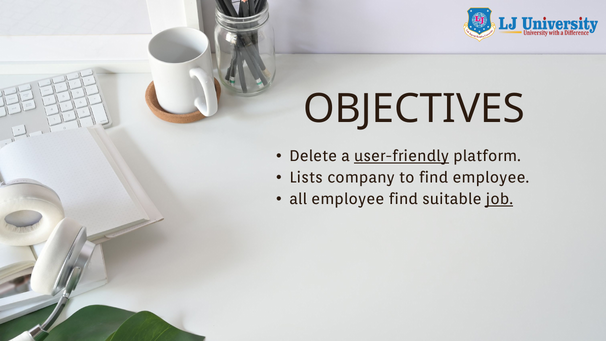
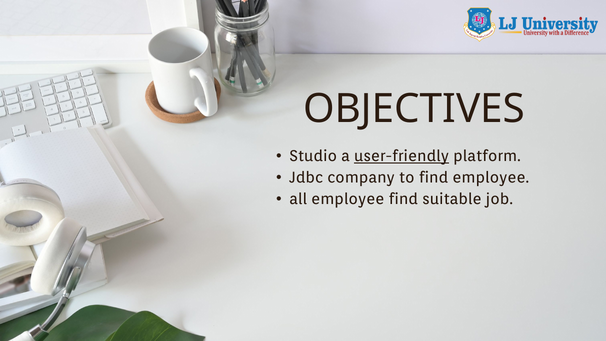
Delete: Delete -> Studio (313, 156)
Lists: Lists -> Jdbc (306, 178)
job underline: present -> none (499, 199)
